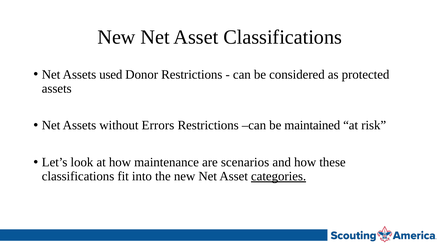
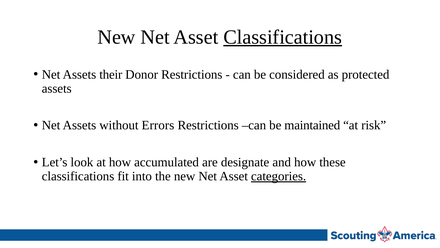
Classifications underline: none -> present (283, 37)
used: used -> their (111, 74)
maintenance: maintenance -> accumulated (167, 162)
scenarios: scenarios -> designate (245, 162)
